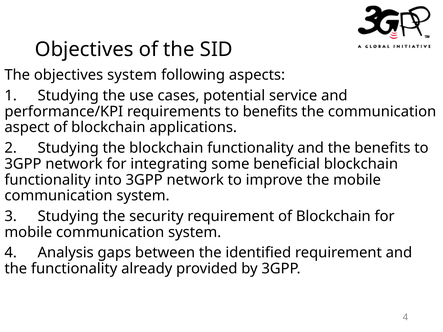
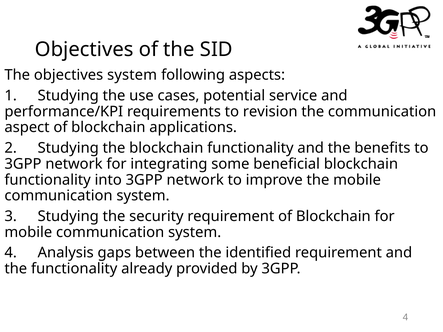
to benefits: benefits -> revision (270, 112)
